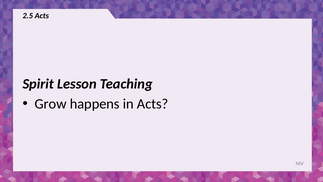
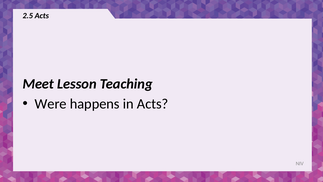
Spirit: Spirit -> Meet (38, 84)
Grow: Grow -> Were (51, 104)
